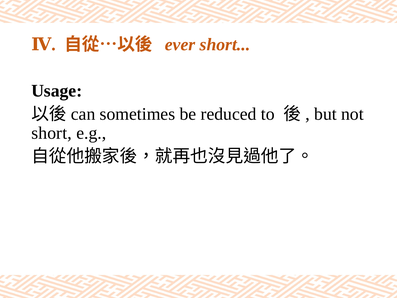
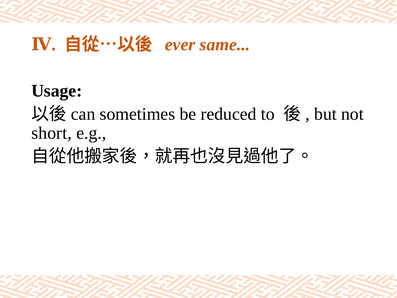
ever short: short -> same (225, 45)
